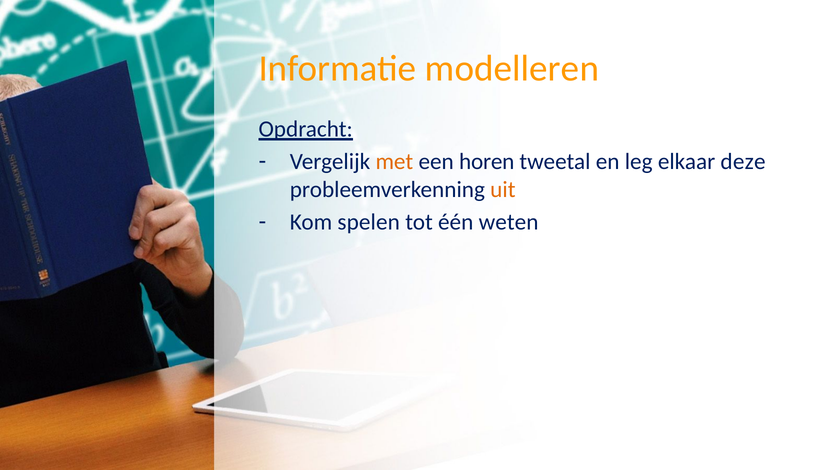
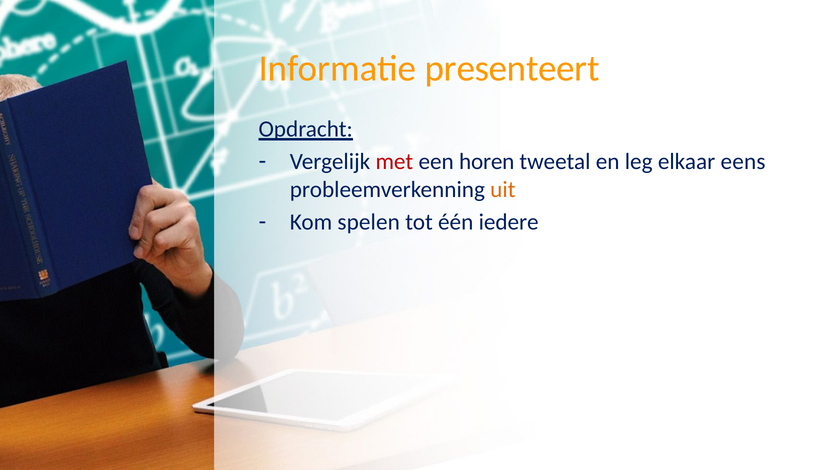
modelleren: modelleren -> presenteert (512, 69)
met colour: orange -> red (394, 162)
deze: deze -> eens (743, 162)
weten: weten -> iedere (509, 222)
